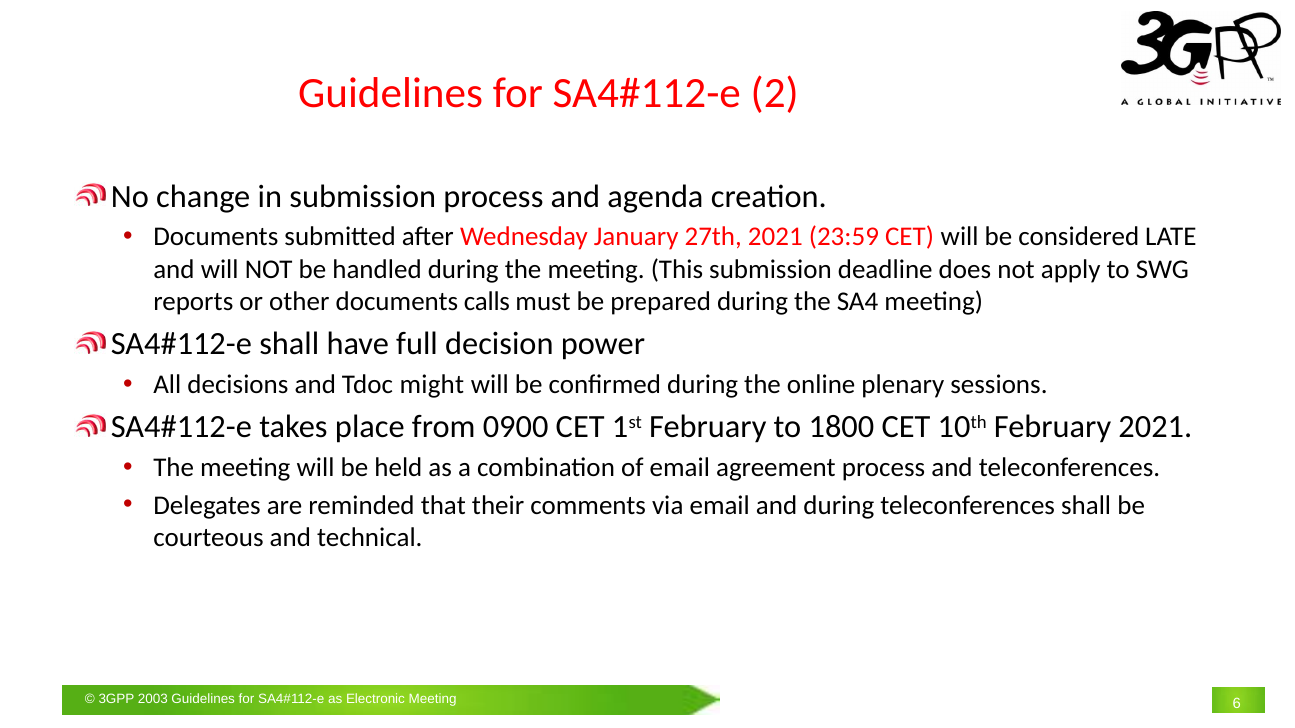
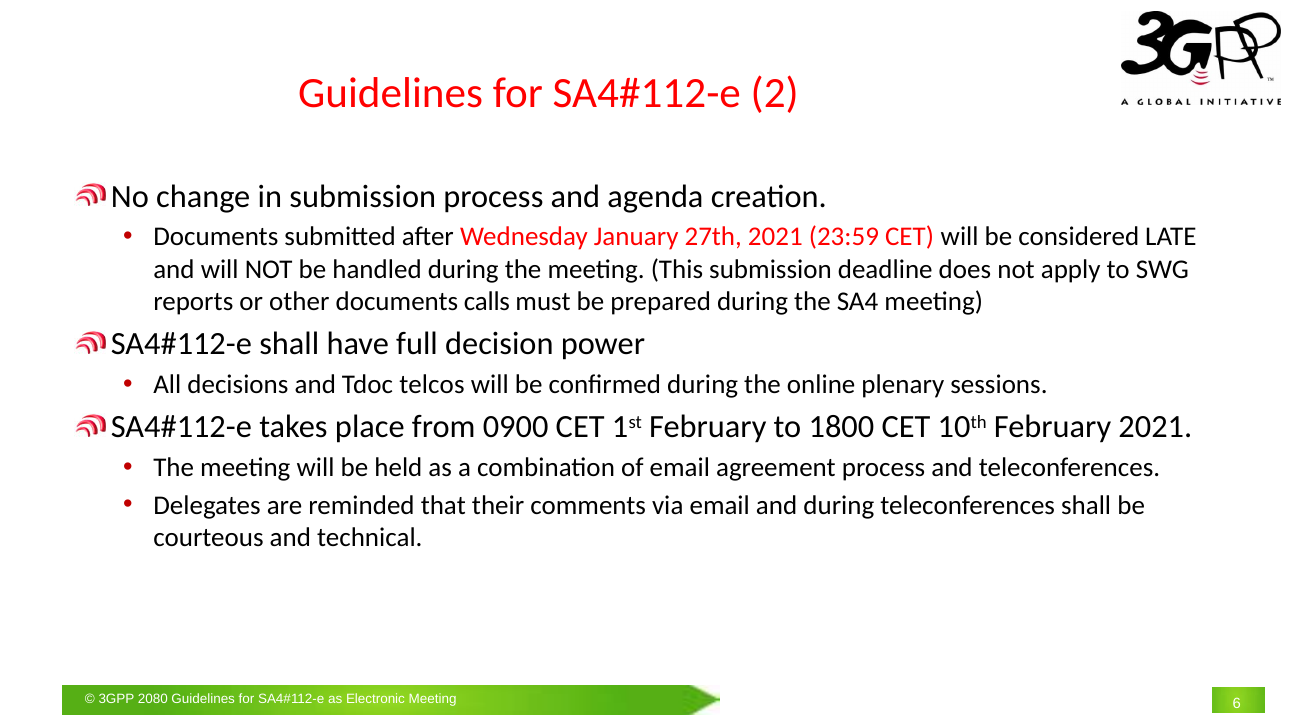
might: might -> telcos (432, 385)
2003: 2003 -> 2080 (153, 700)
